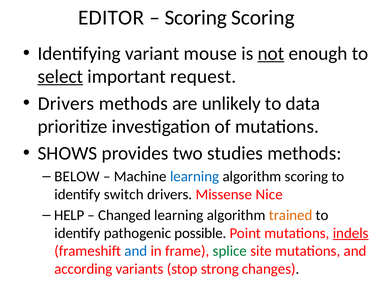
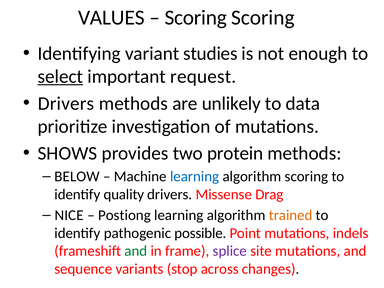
EDITOR: EDITOR -> VALUES (111, 18)
mouse: mouse -> studies (210, 54)
not underline: present -> none (271, 54)
studies: studies -> protein (235, 153)
switch: switch -> quality (124, 194)
Nice: Nice -> Drag (269, 194)
HELP: HELP -> NICE (69, 215)
Changed: Changed -> Postiong (124, 215)
indels underline: present -> none (351, 233)
and colour: blue -> green (136, 251)
splice colour: green -> purple (230, 251)
according: according -> sequence (83, 269)
strong: strong -> across (220, 269)
